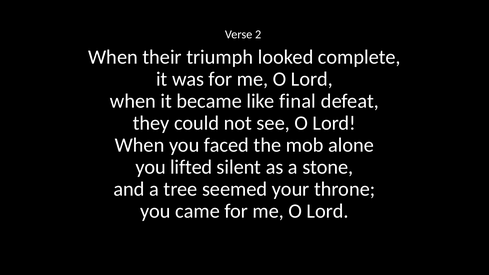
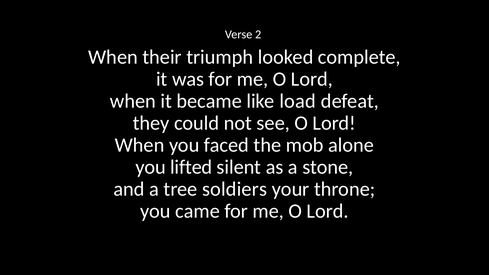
final: final -> load (298, 101)
seemed: seemed -> soldiers (235, 189)
